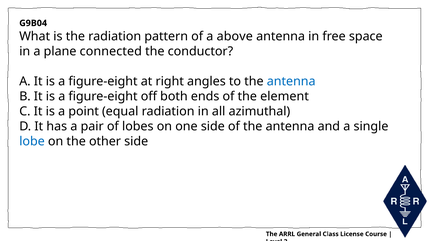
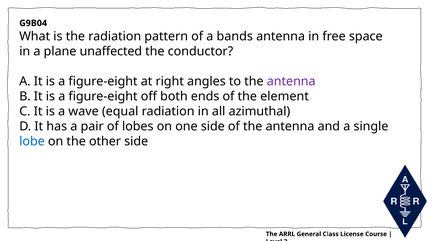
above: above -> bands (235, 36)
connected: connected -> unaffected (111, 51)
antenna colour: blue -> purple (291, 81)
point: point -> wave (84, 111)
